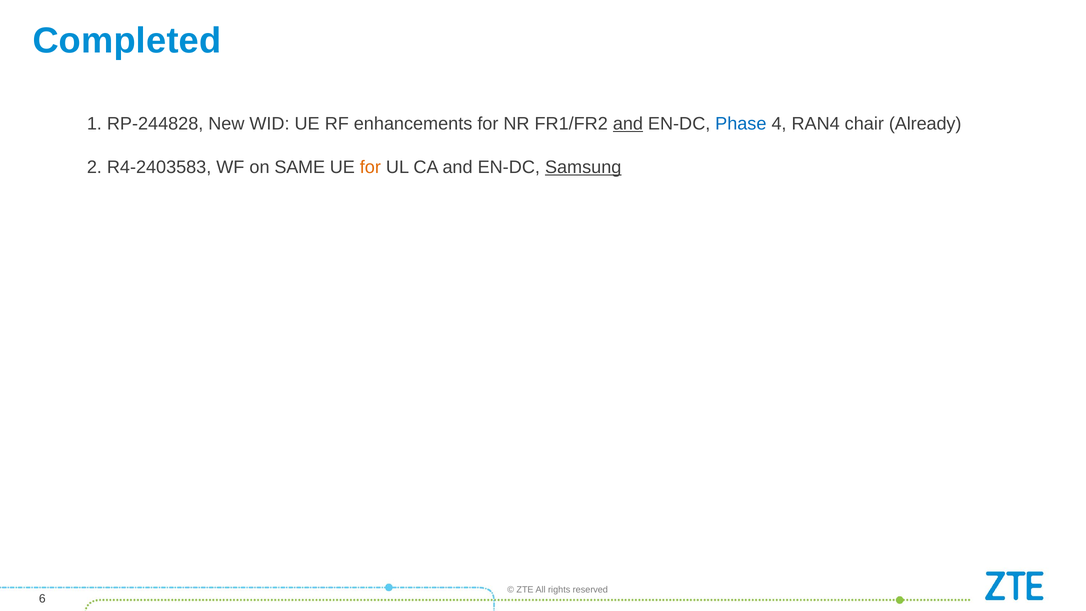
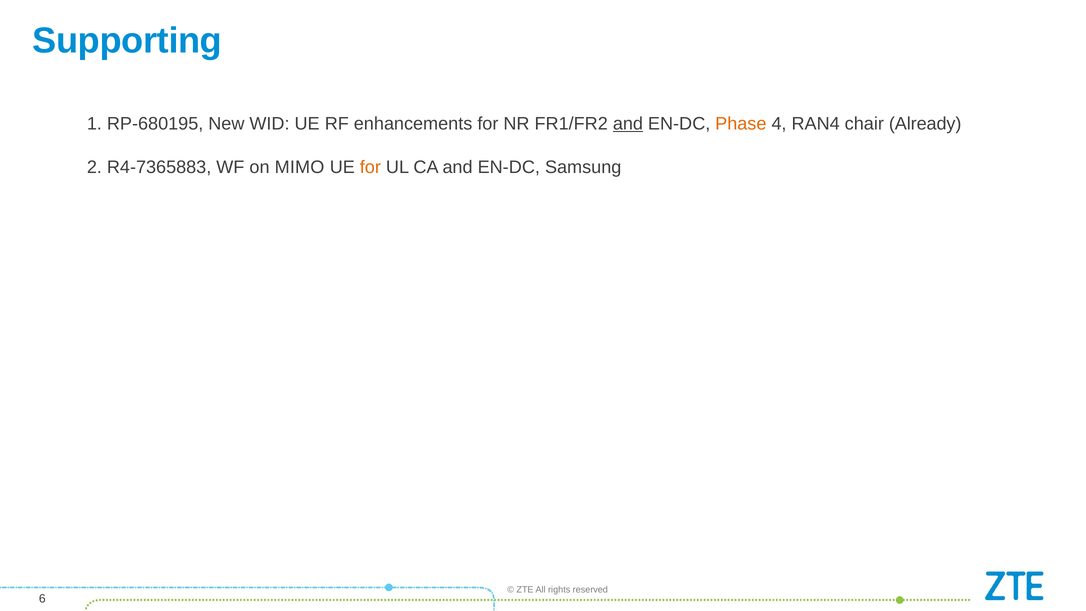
Completed: Completed -> Supporting (127, 41)
RP-244828: RP-244828 -> RP-680195 (155, 124)
Phase colour: blue -> orange (741, 124)
R4-2403583: R4-2403583 -> R4-7365883 (159, 167)
SAME: SAME -> MIMO (300, 167)
Samsung underline: present -> none (583, 167)
